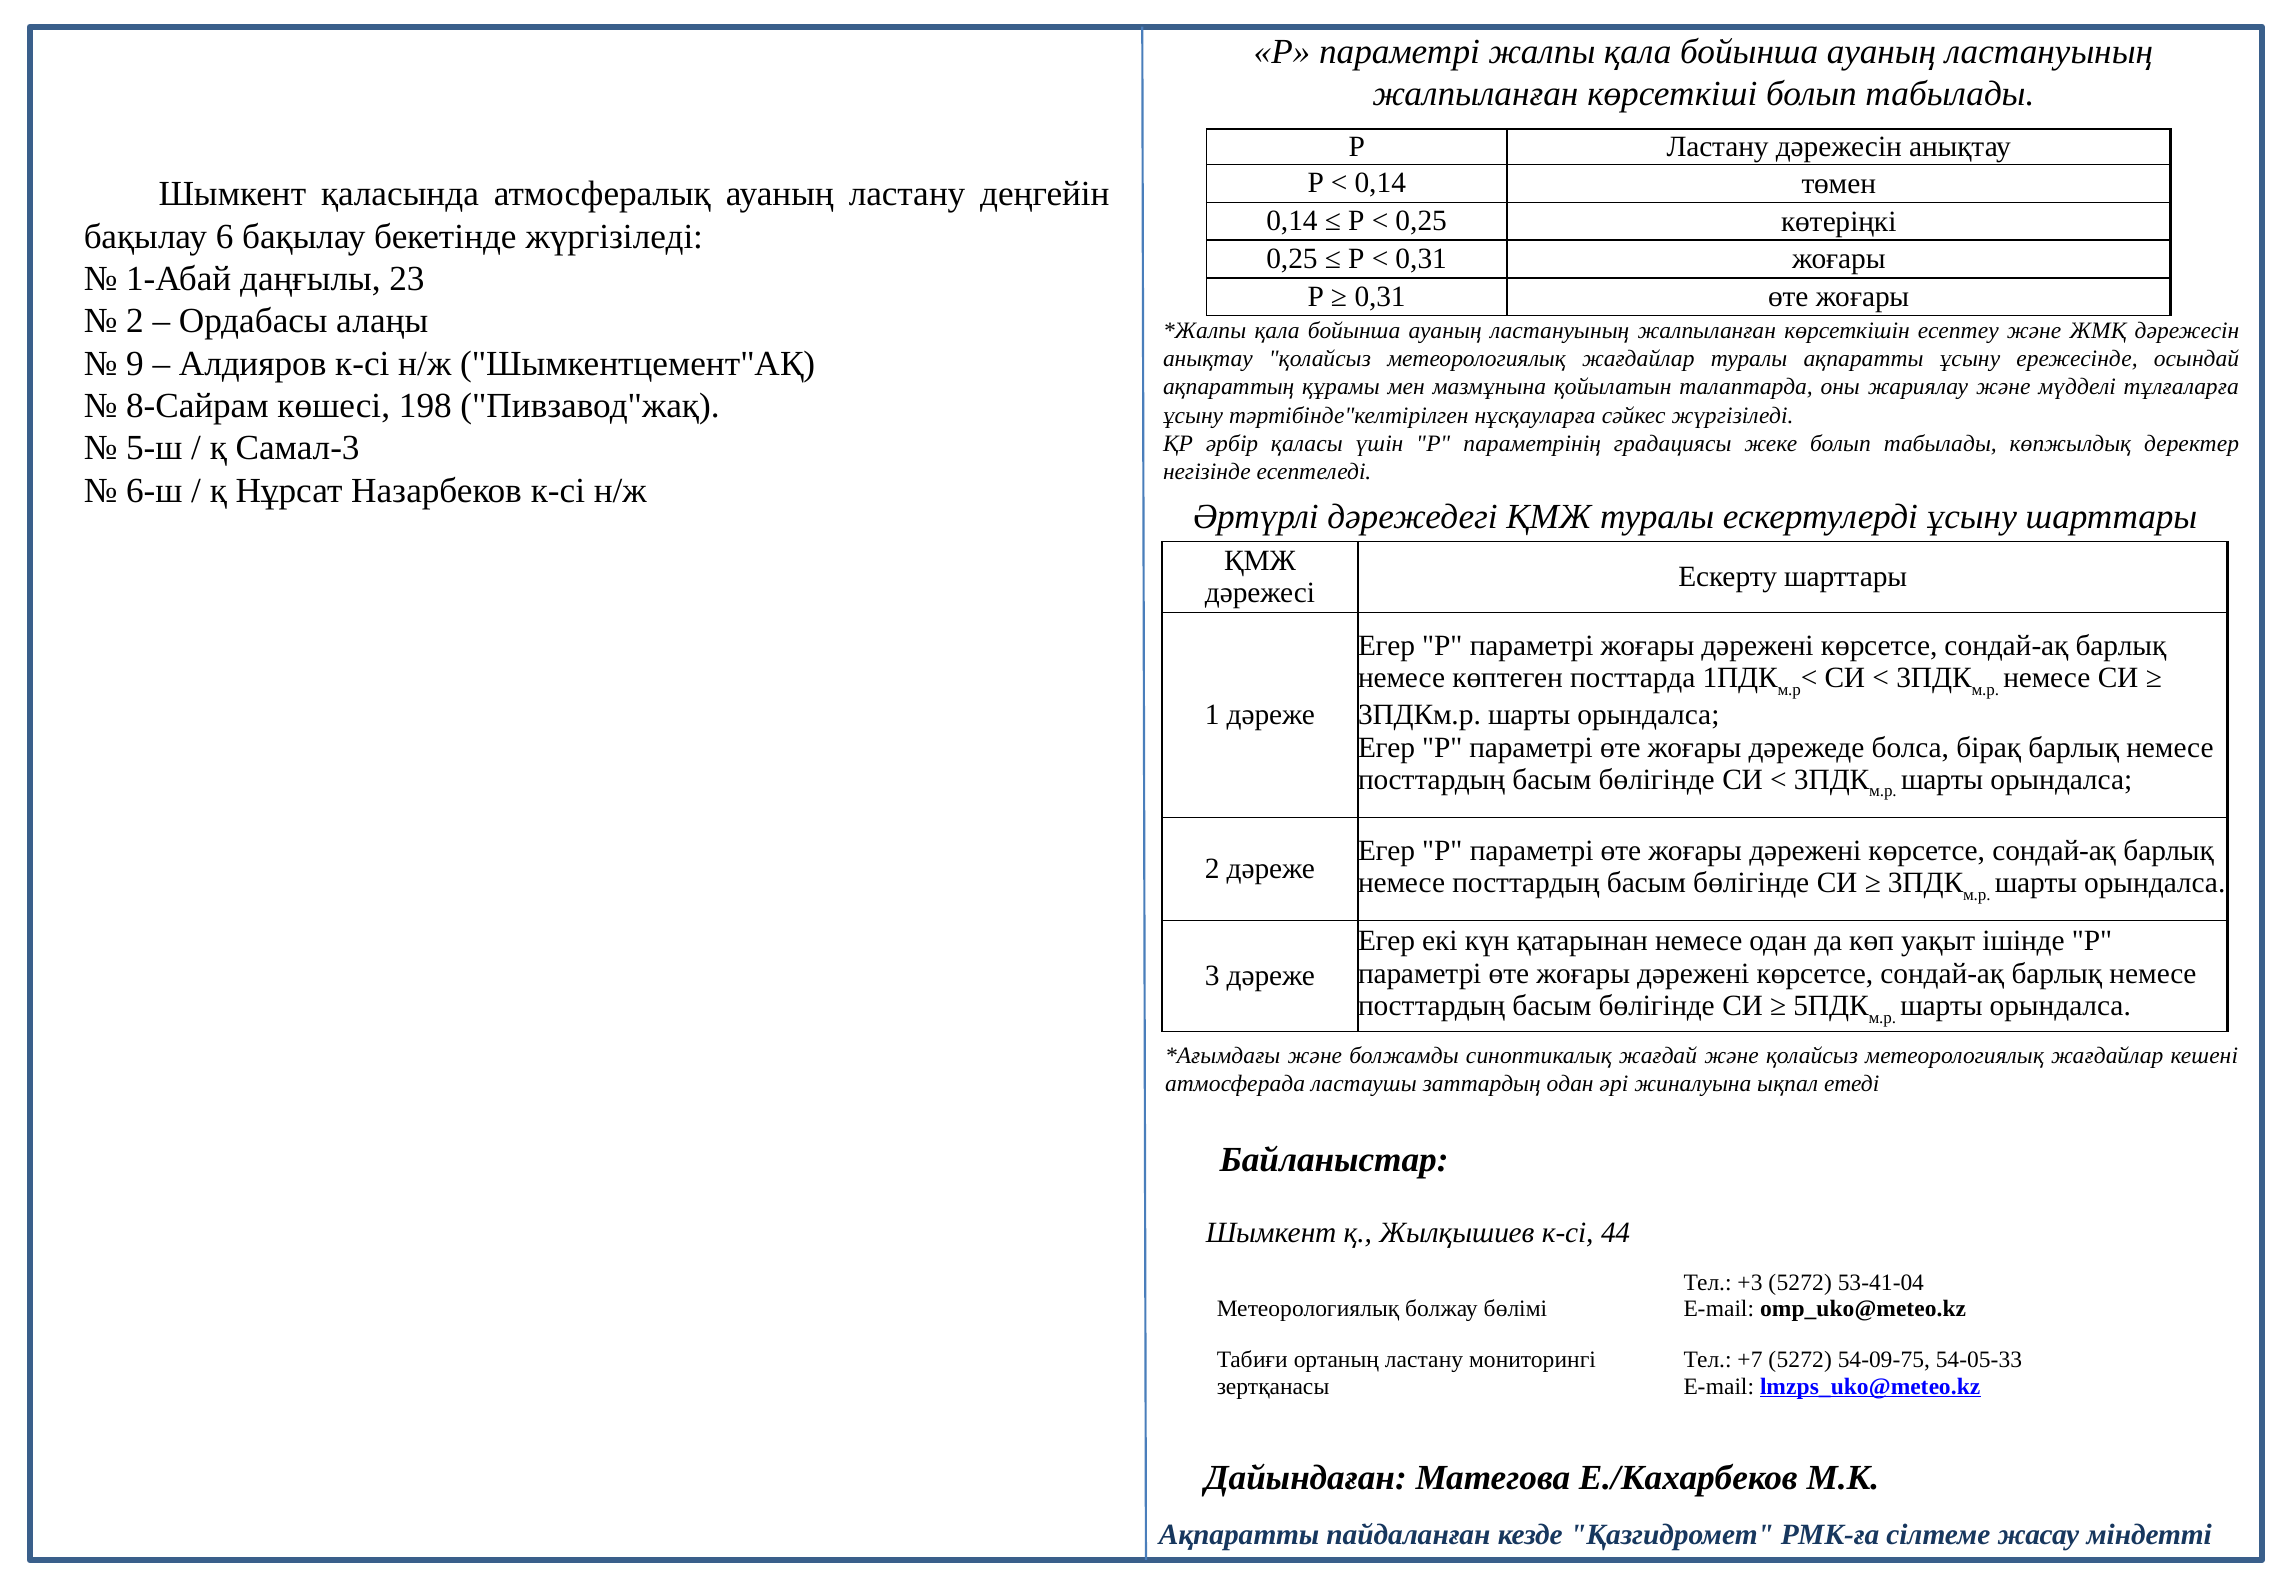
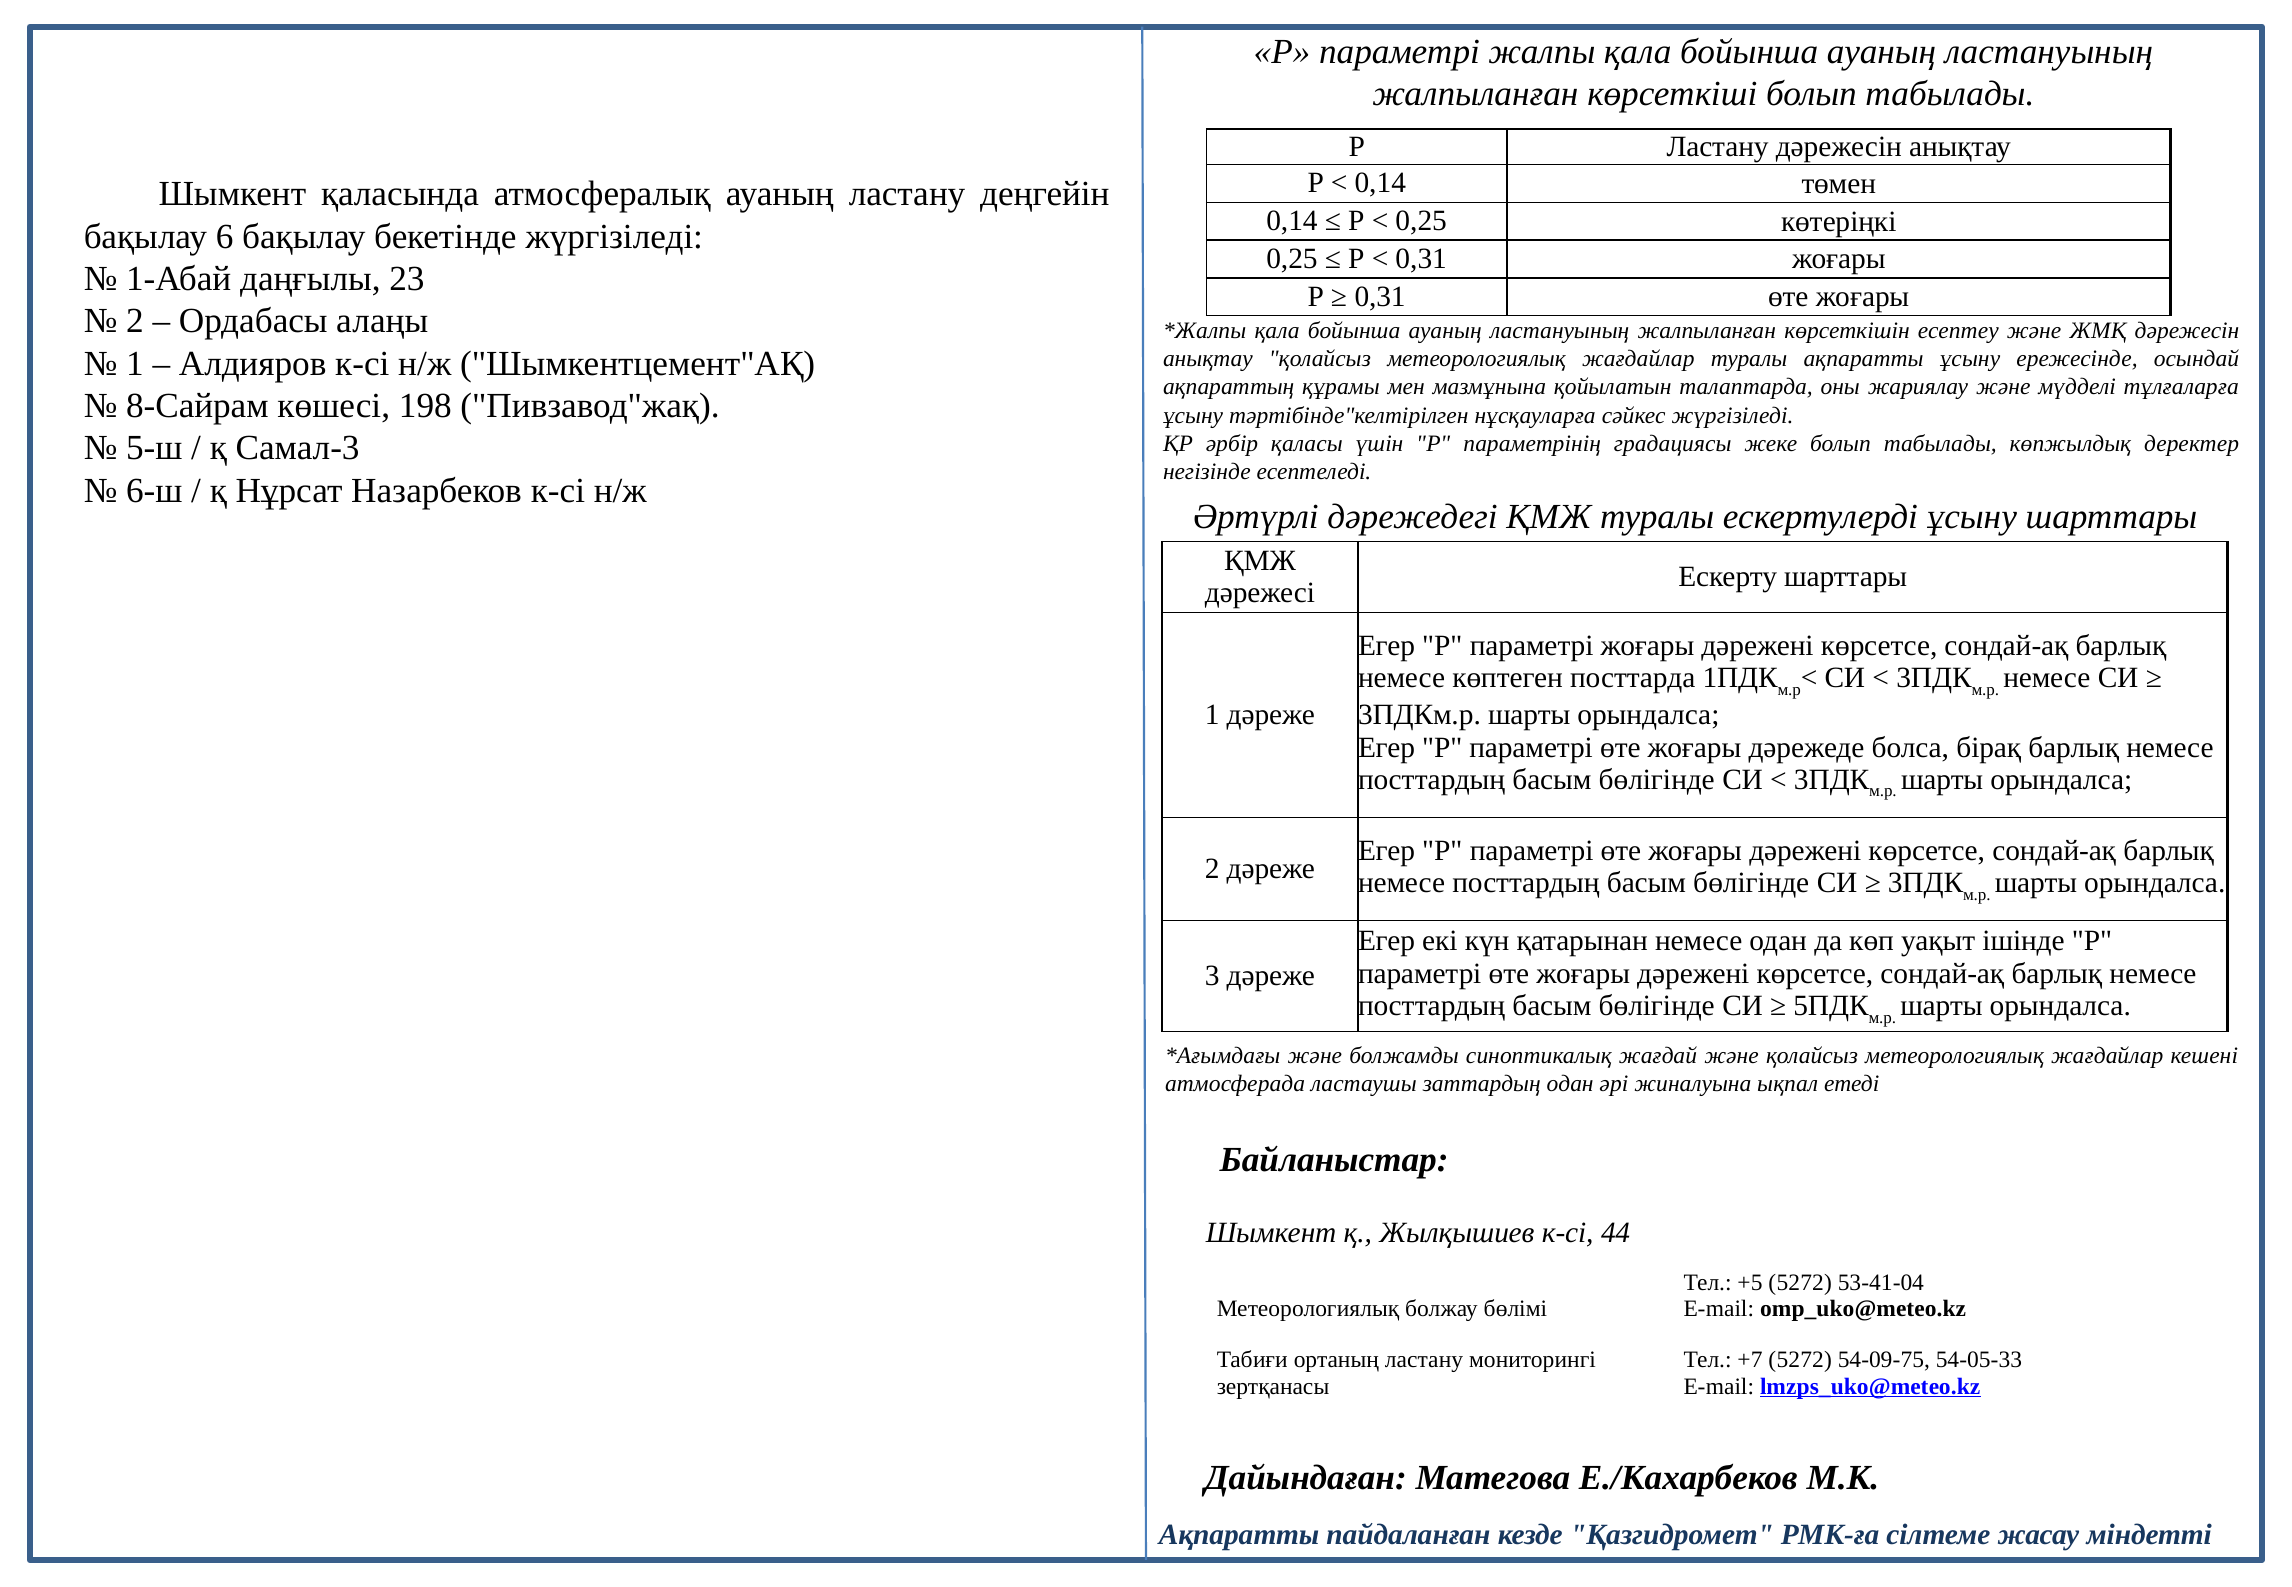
9: 9 -> 1 (135, 363)
+3: +3 -> +5 (1750, 1282)
